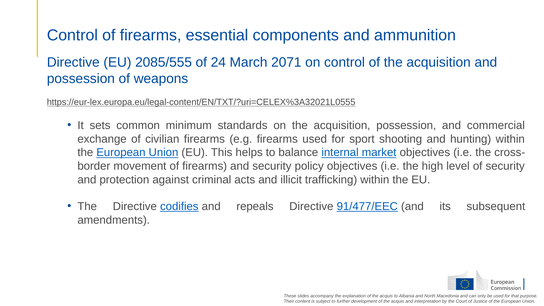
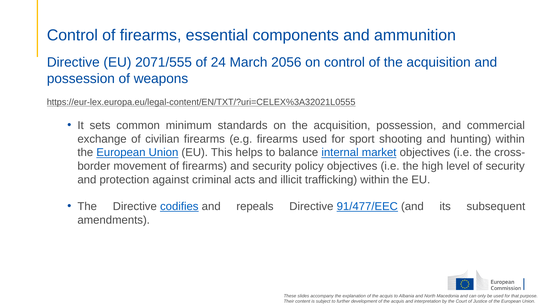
2085/555: 2085/555 -> 2071/555 (164, 62)
2071: 2071 -> 2056 (286, 62)
